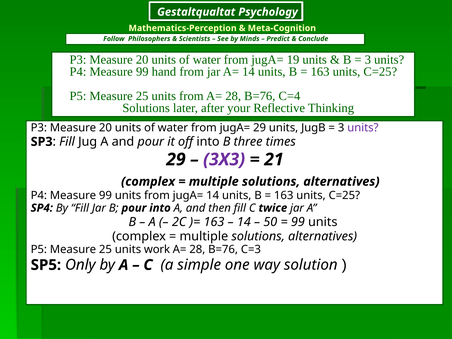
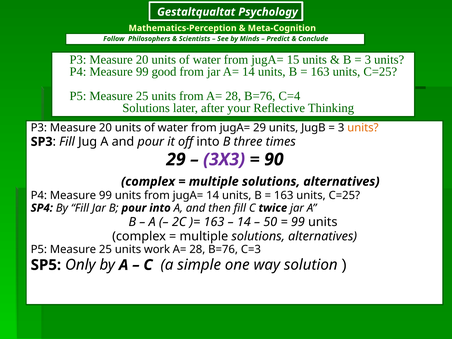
19: 19 -> 15 (293, 60)
hand: hand -> good (164, 72)
units colour: purple -> orange (363, 128)
21: 21 -> 90 (274, 160)
